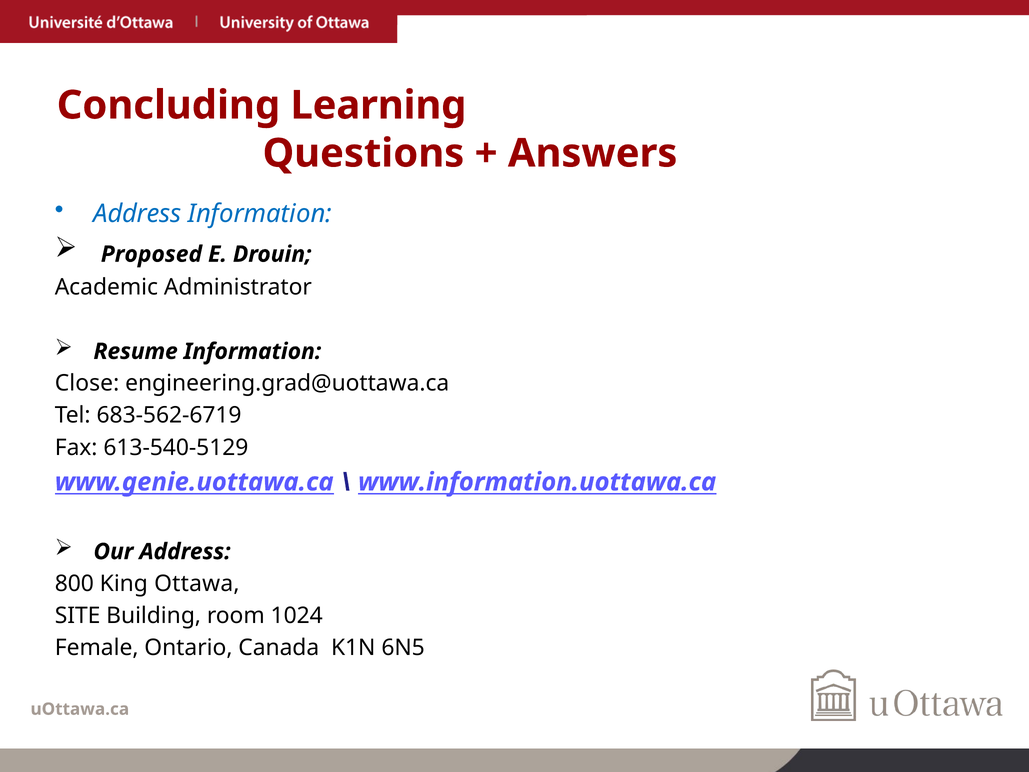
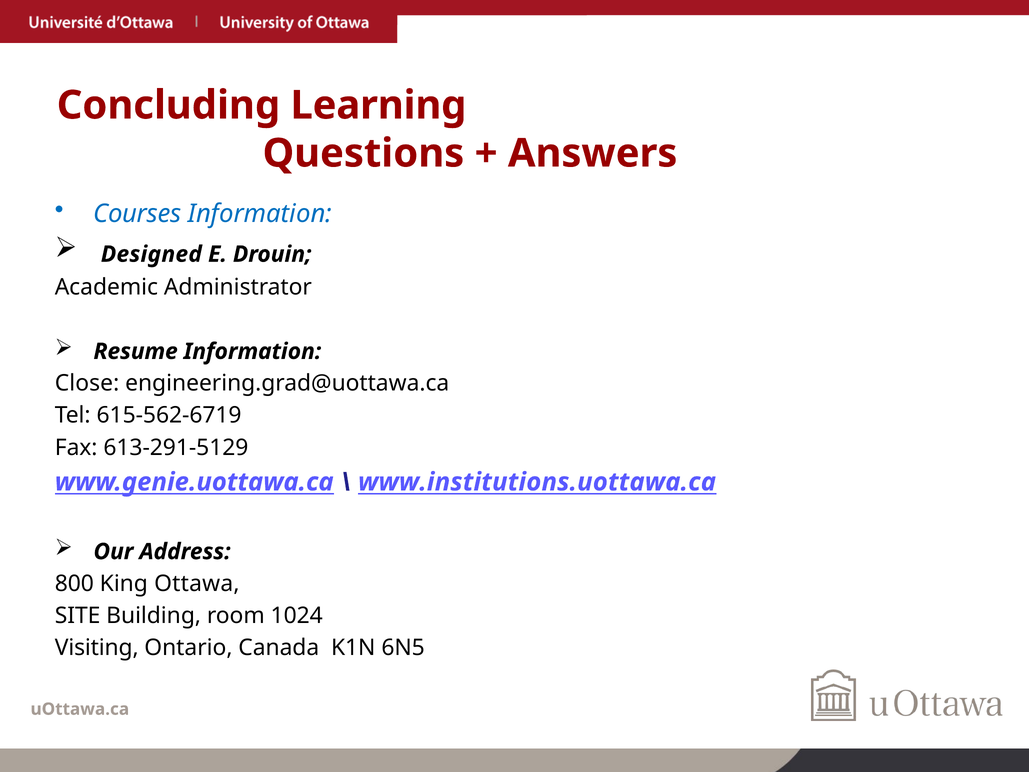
Address: Address -> Courses (137, 214)
Proposed: Proposed -> Designed (151, 254)
683-562-6719: 683-562-6719 -> 615-562-6719 (169, 415)
613-540-5129: 613-540-5129 -> 613-291-5129 (176, 447)
www.information.uottawa.ca: www.information.uottawa.ca -> www.institutions.uottawa.ca (537, 482)
Female: Female -> Visiting (97, 647)
